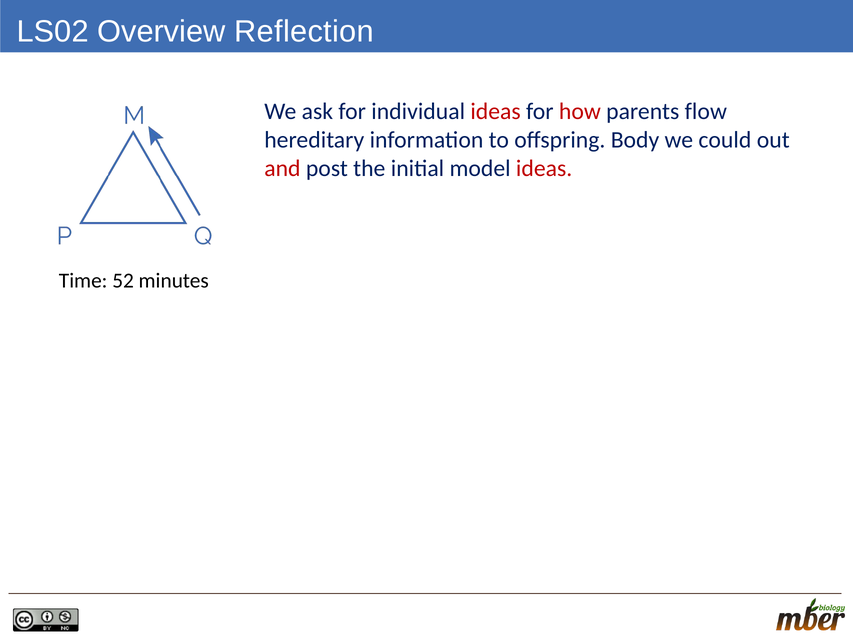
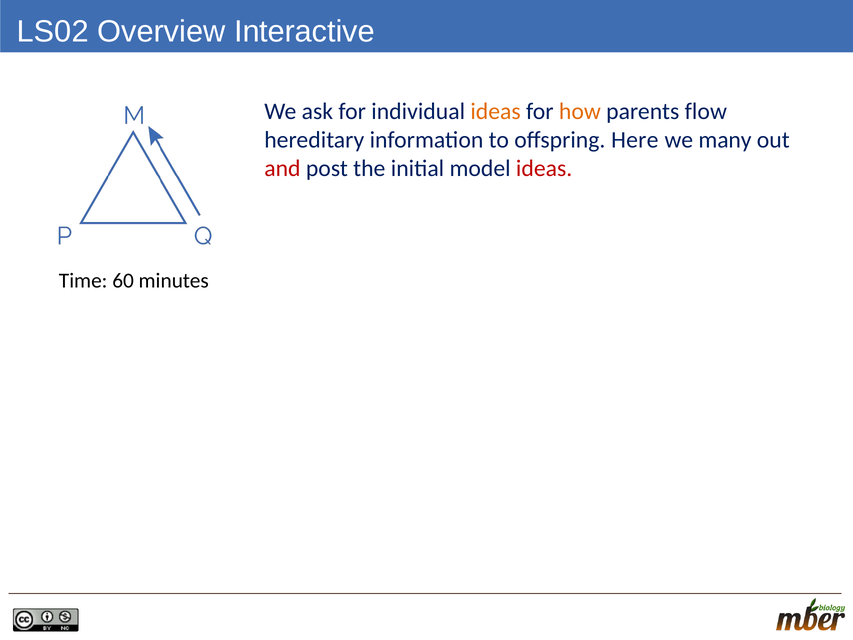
Reflection: Reflection -> Interactive (304, 31)
ideas colour: red -> orange (496, 111)
how colour: red -> orange (580, 111)
Body: Body -> Here (635, 140)
could: could -> many (725, 140)
52: 52 -> 60 (123, 280)
